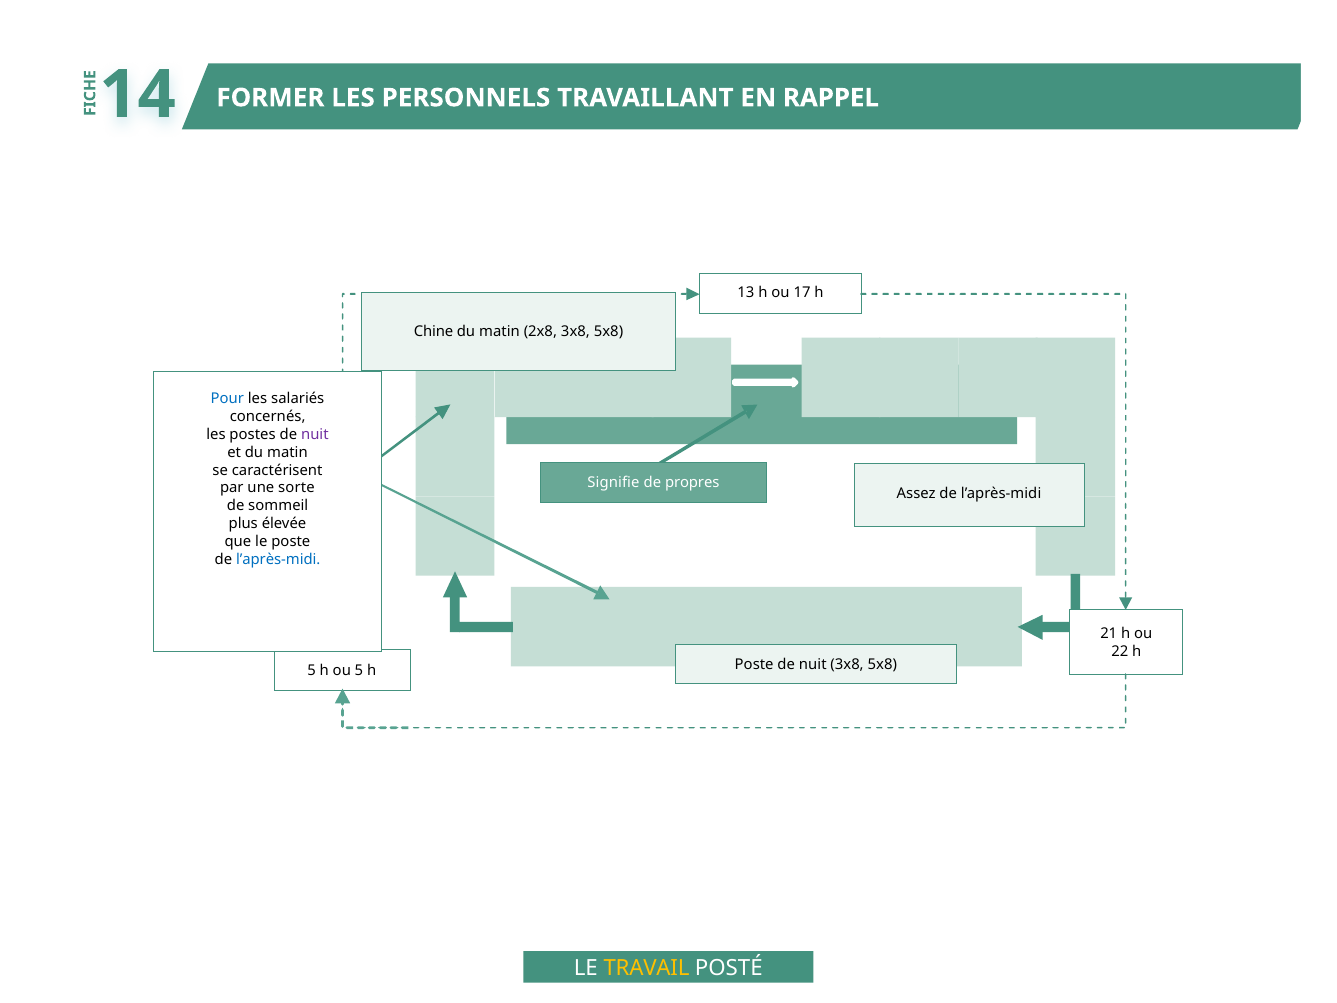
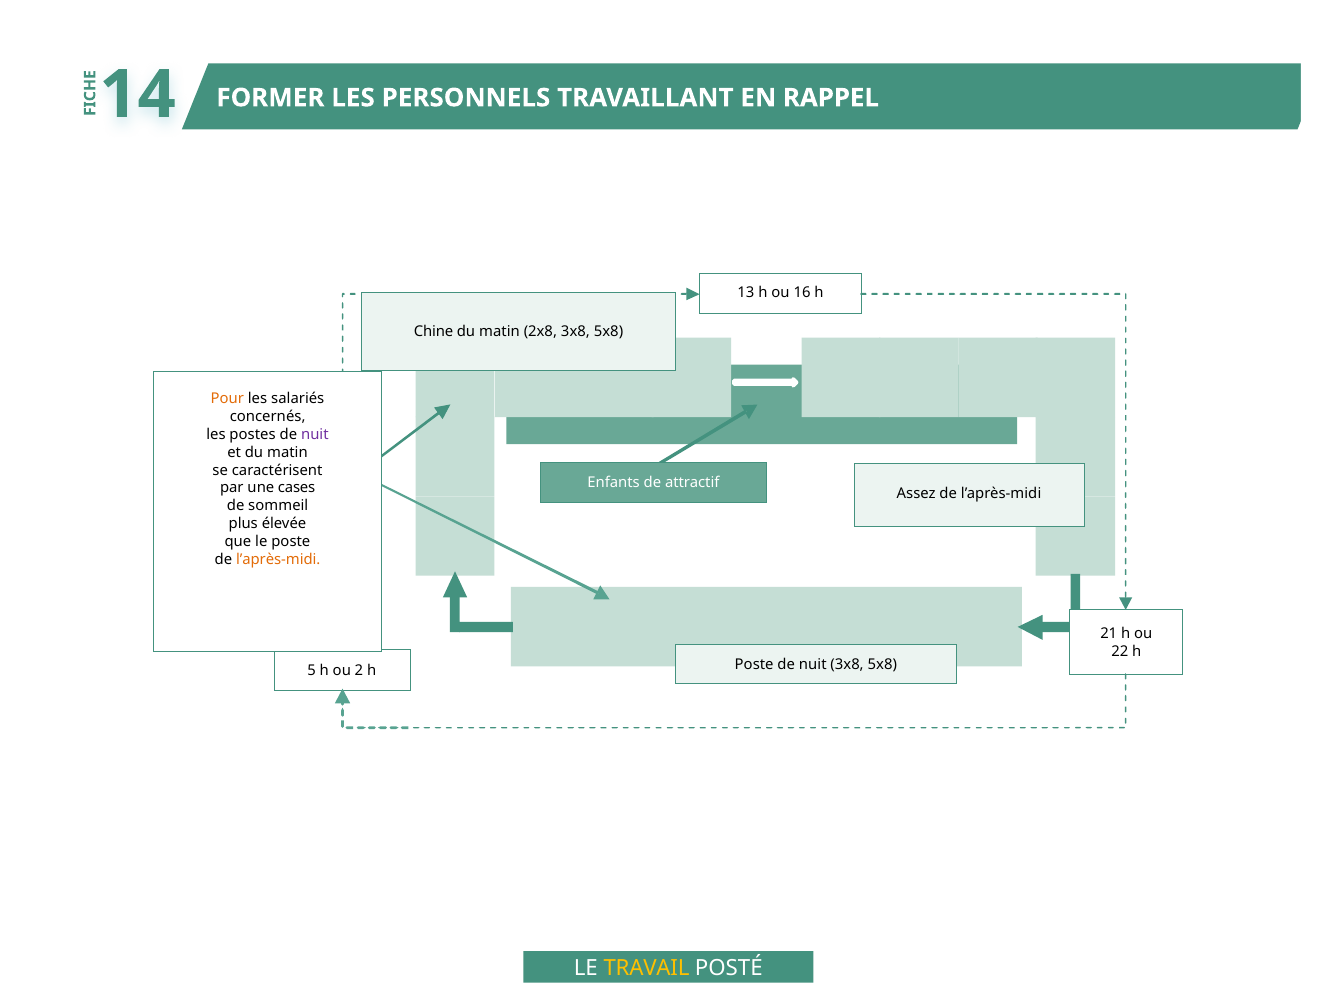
17: 17 -> 16 (802, 292)
Pour colour: blue -> orange (227, 399)
Signifie: Signifie -> Enfants (614, 482)
propres: propres -> attractif (692, 482)
sorte: sorte -> cases (297, 488)
l’après-midi colour: blue -> orange (278, 559)
ou 5: 5 -> 2 (359, 671)
